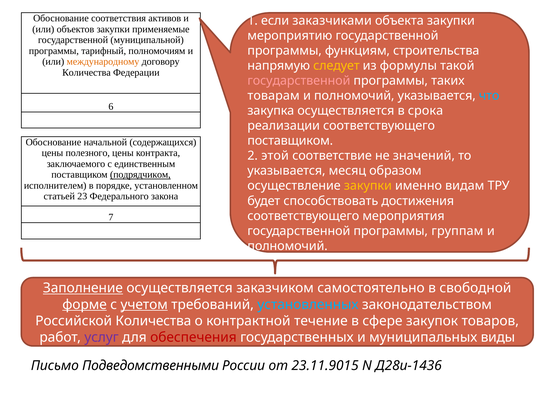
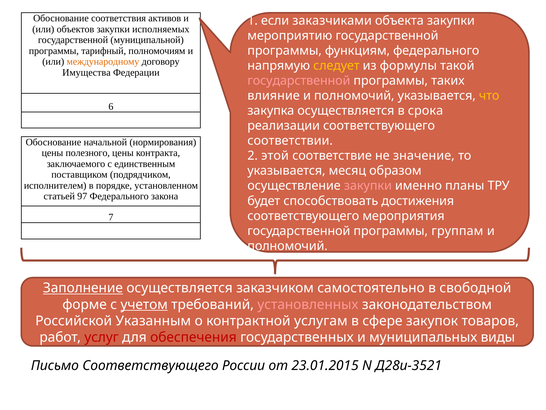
применяемые: применяемые -> исполняемых (161, 29)
функциям строительства: строительства -> федерального (436, 51)
Количества: Количества -> Имущества (86, 72)
товарам: товарам -> влияние (274, 96)
что colour: light blue -> yellow (489, 96)
поставщиком: поставщиком -> соответствии (290, 141)
содержащихся: содержащихся -> нормирования (163, 142)
значений: значений -> значение (424, 156)
подрядчиком underline: present -> none (140, 174)
закупки colour: yellow -> pink (368, 186)
видам: видам -> планы (465, 186)
23: 23 -> 97 (82, 196)
форме underline: present -> none (85, 304)
установленных colour: light blue -> pink (308, 304)
Российской Количества: Количества -> Указанным (153, 321)
течение: течение -> услугам (321, 321)
услуг colour: purple -> red (102, 337)
Письмо Подведомственными: Подведомственными -> Соответствующего (151, 365)
23.11.9015: 23.11.9015 -> 23.01.2015 (325, 365)
Д28и-1436: Д28и-1436 -> Д28и-3521 (409, 365)
